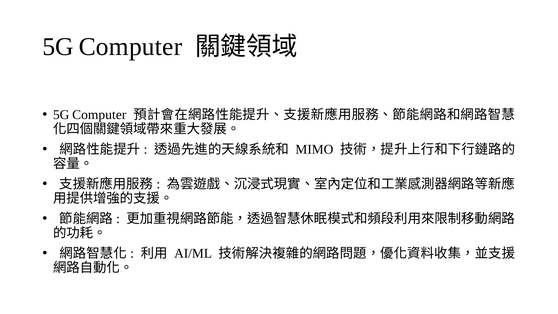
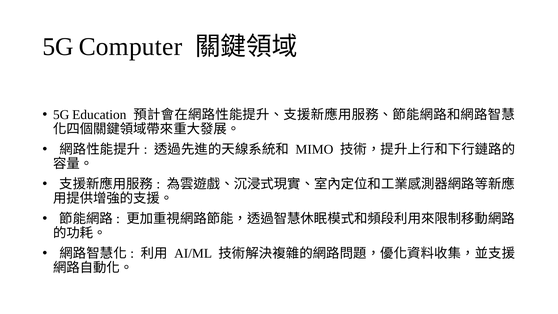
Computer: Computer -> Education (99, 115)
